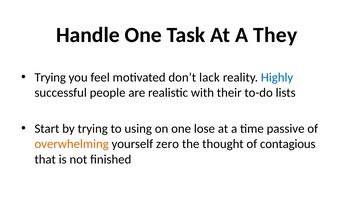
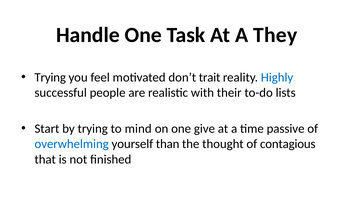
lack: lack -> trait (210, 77)
using: using -> mind (138, 129)
lose: lose -> give (204, 129)
overwhelming colour: orange -> blue (72, 144)
zero: zero -> than (168, 144)
